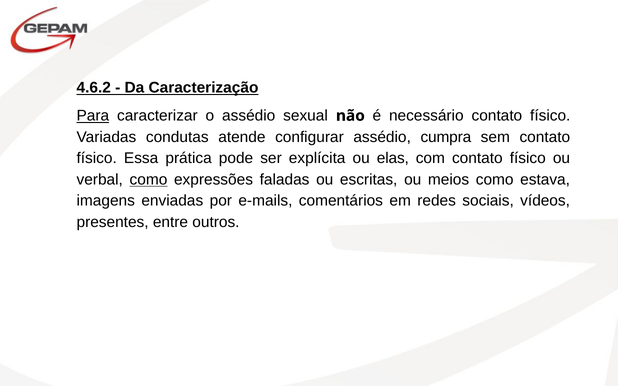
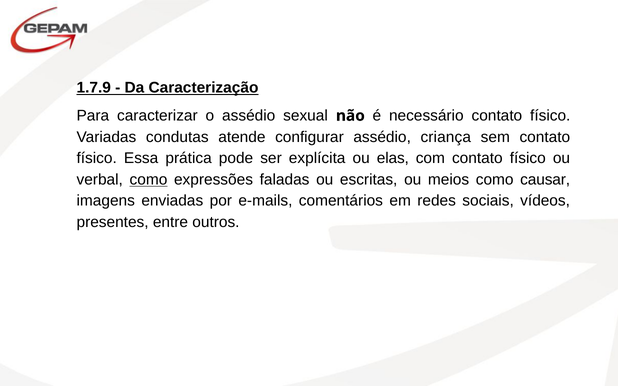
4.6.2: 4.6.2 -> 1.7.9 (94, 88)
Para underline: present -> none (93, 116)
cumpra: cumpra -> criança (446, 137)
estava: estava -> causar (545, 180)
